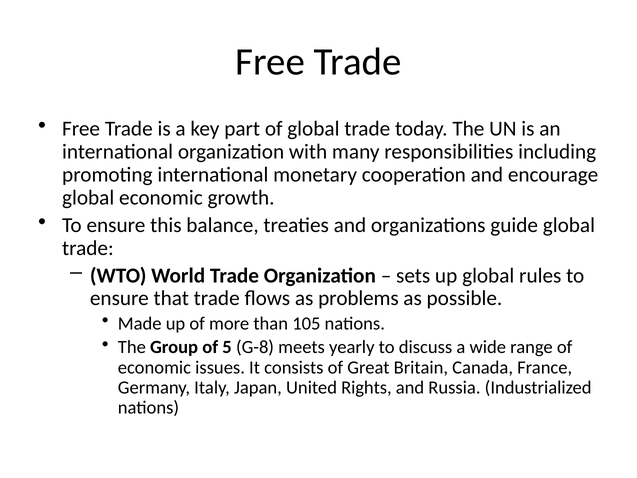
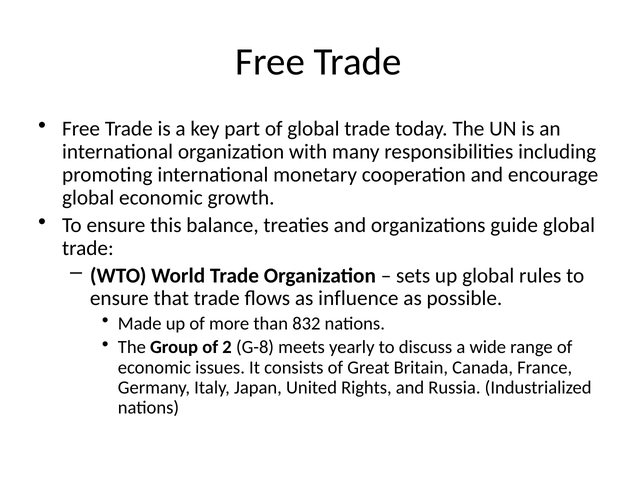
problems: problems -> influence (358, 298)
105: 105 -> 832 (306, 323)
5: 5 -> 2 (227, 347)
